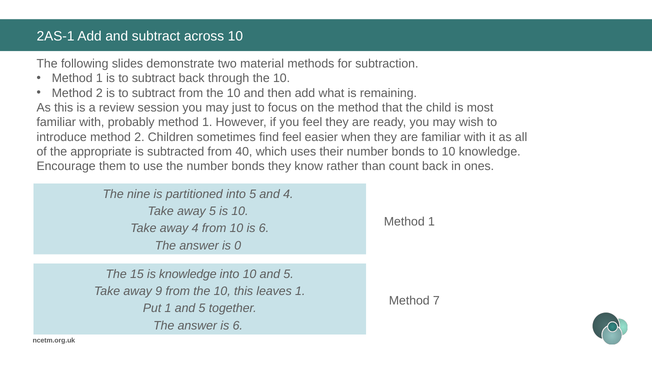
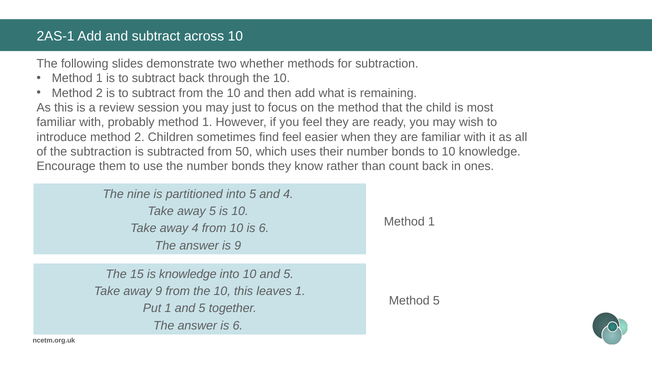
material: material -> whether (262, 64)
the appropriate: appropriate -> subtraction (101, 152)
40: 40 -> 50 (244, 152)
is 0: 0 -> 9 (238, 245)
Method 7: 7 -> 5 (436, 301)
